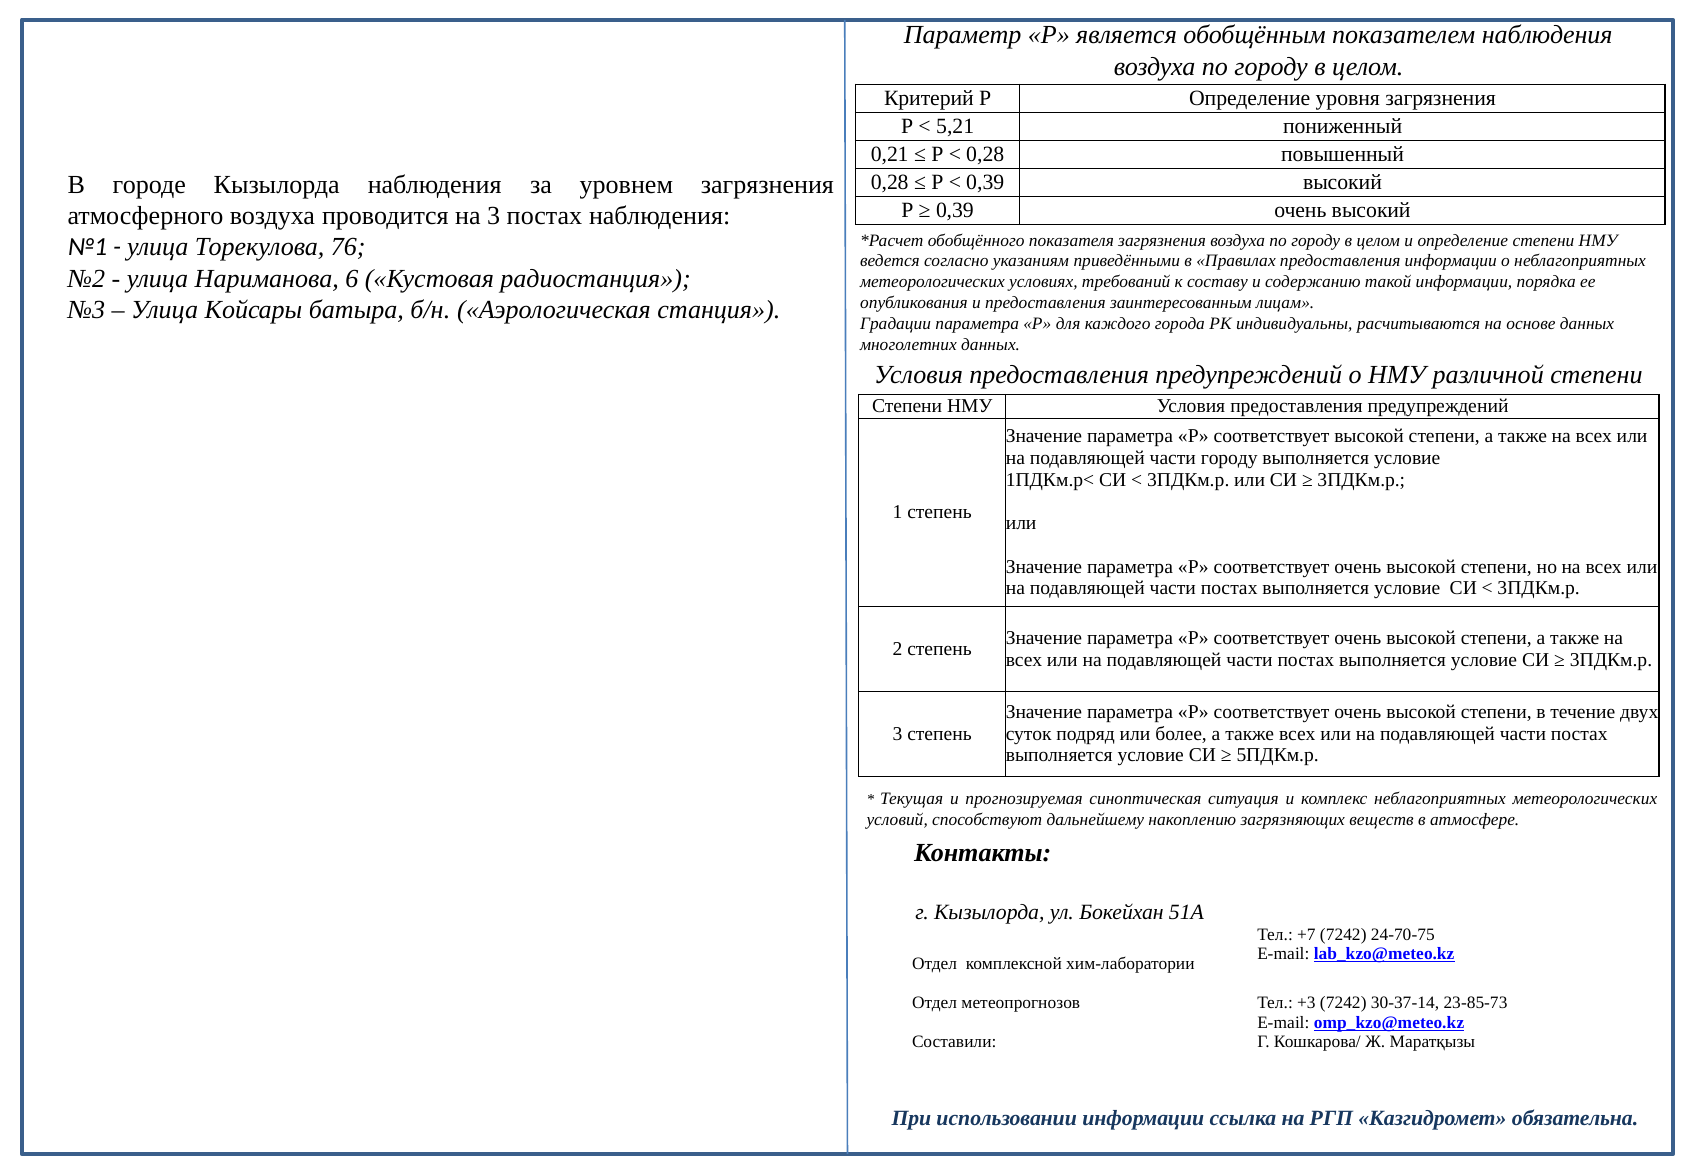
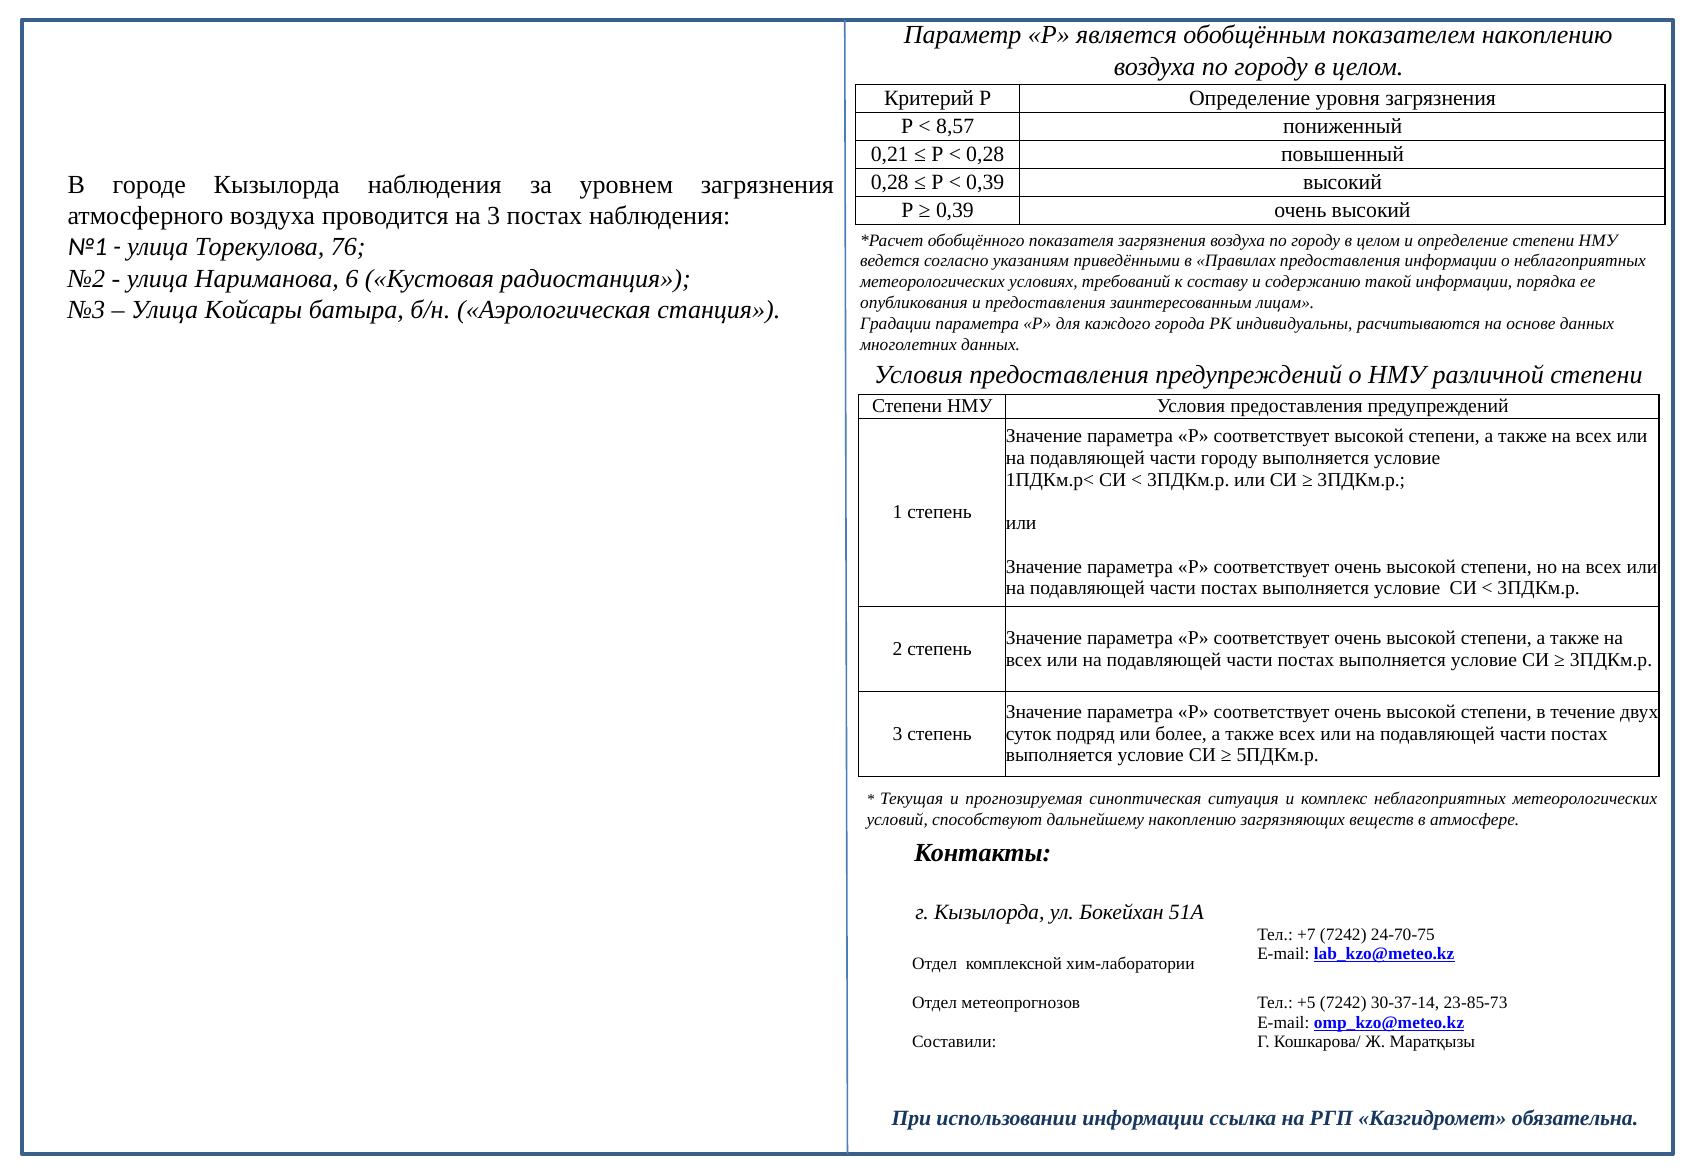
показателем наблюдения: наблюдения -> накоплению (1547, 35)
5,21: 5,21 -> 8,57 (955, 126)
+3: +3 -> +5 (1306, 1003)
